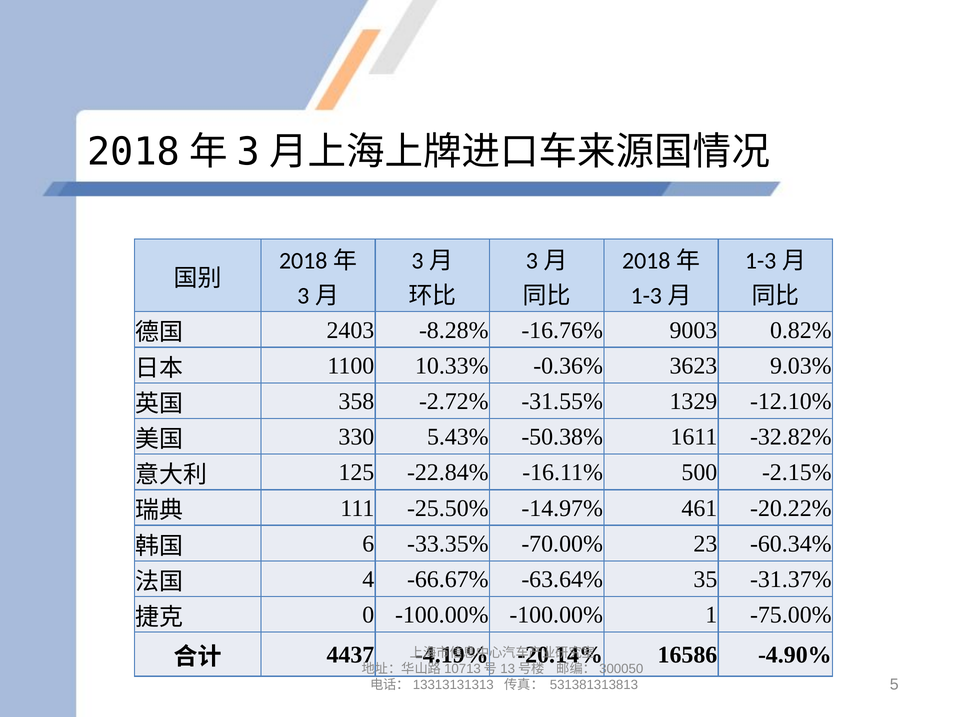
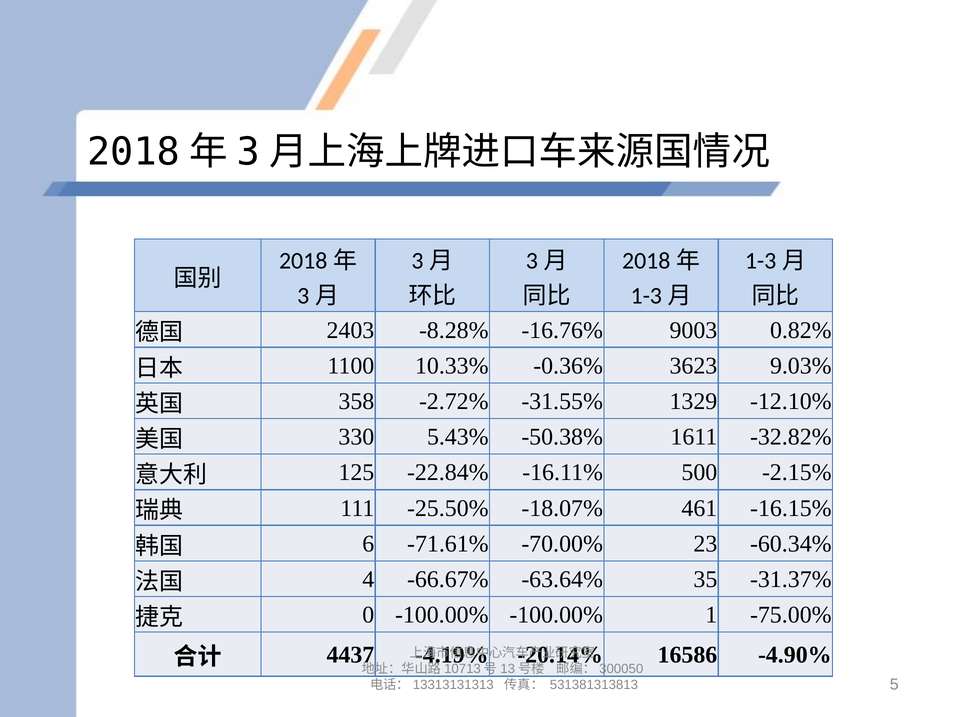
-14.97%: -14.97% -> -18.07% (562, 508)
-20.22%: -20.22% -> -16.15% (791, 508)
-33.35%: -33.35% -> -71.61% (448, 544)
